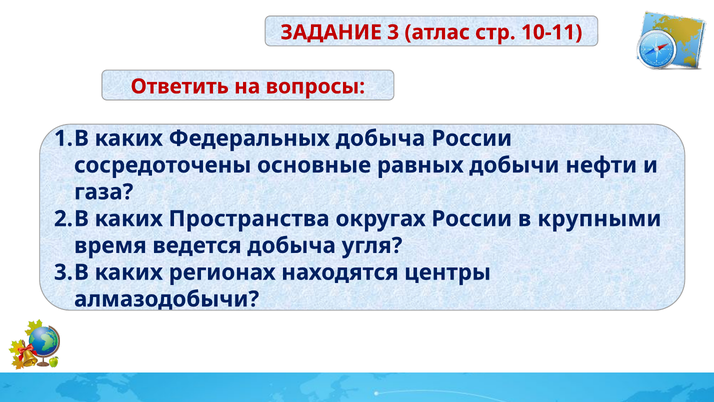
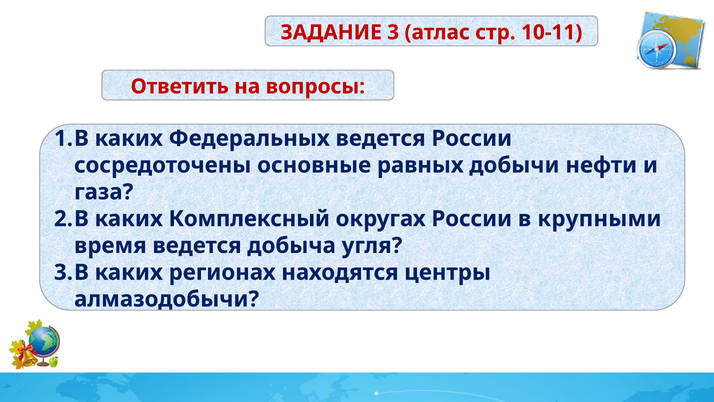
Федеральных добыча: добыча -> ведется (381, 138)
Пространства: Пространства -> Комплексный (249, 219)
